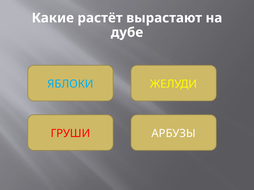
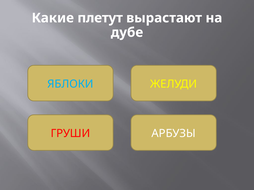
растёт: растёт -> плетут (100, 18)
